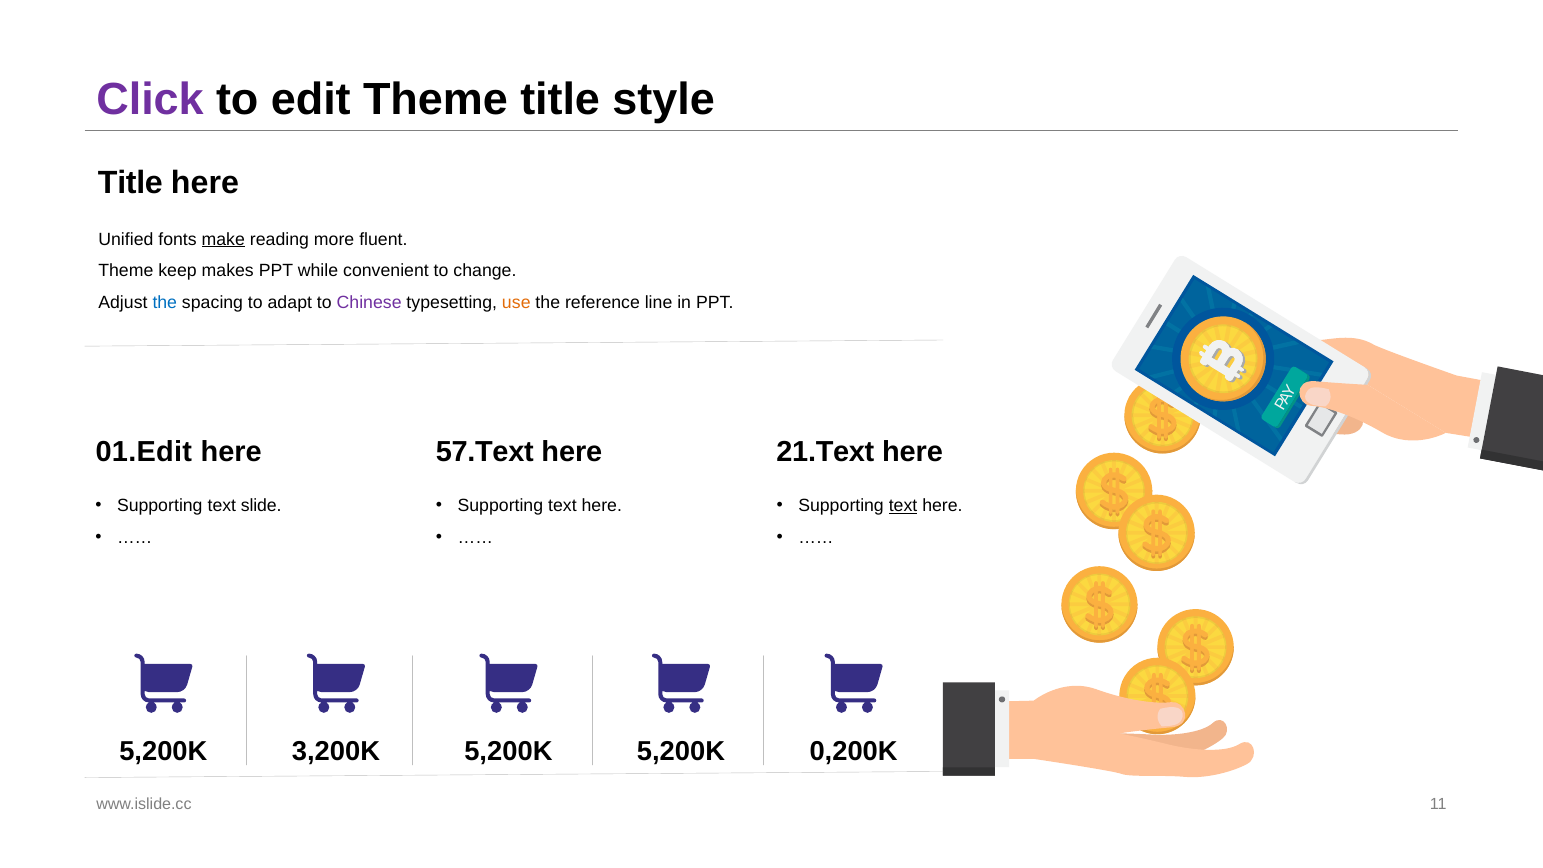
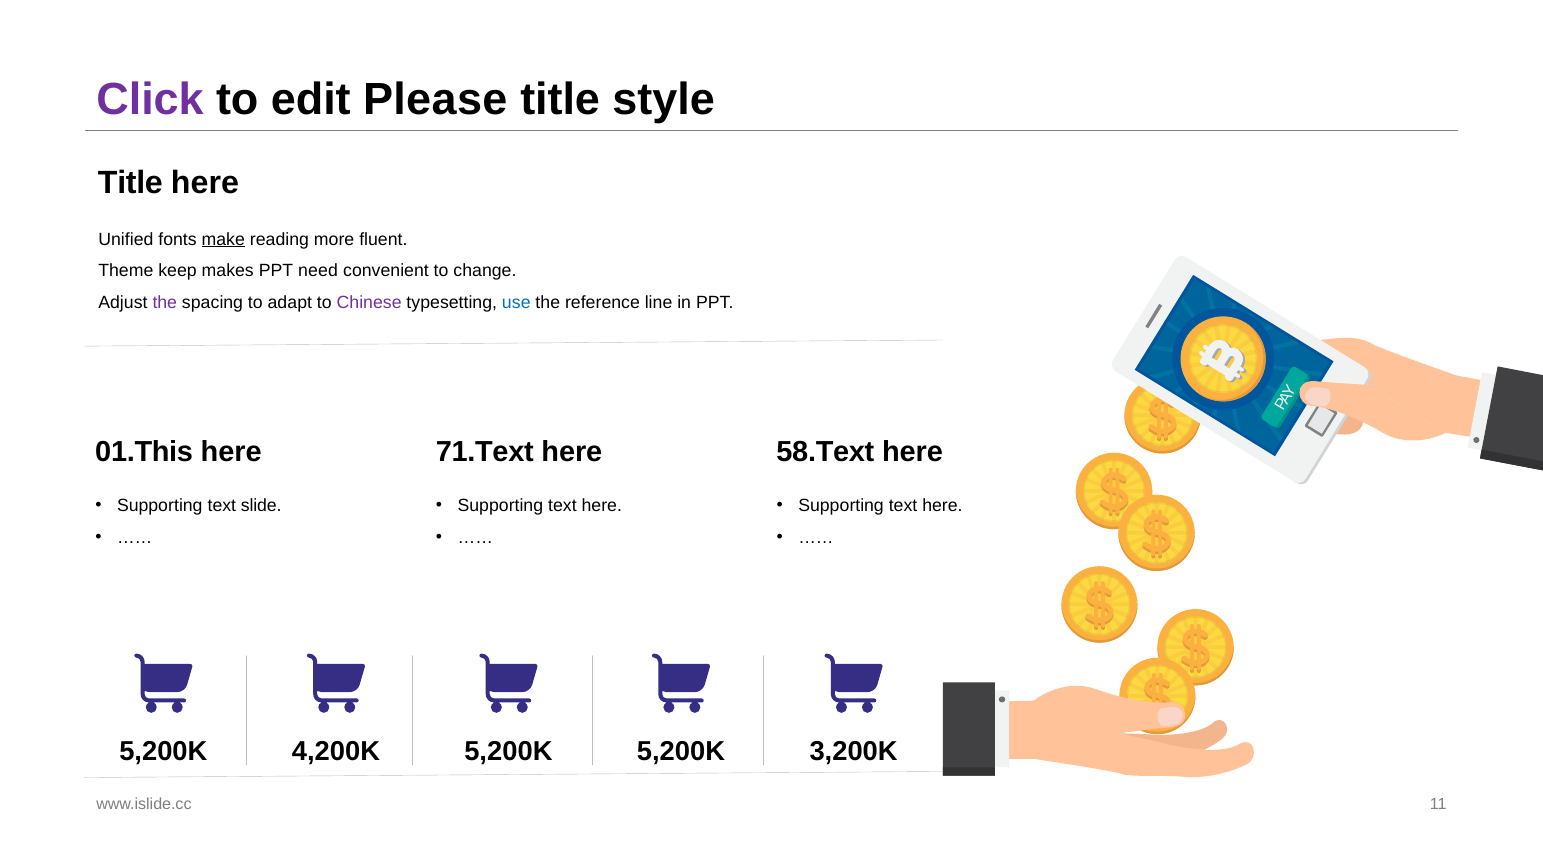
edit Theme: Theme -> Please (435, 100)
while: while -> need (318, 271)
the colour: blue -> purple (165, 303)
use colour: orange -> blue (516, 303)
01.Edit: 01.Edit -> 01.This (144, 451)
57.Text: 57.Text -> 71.Text (485, 451)
21.Text: 21.Text -> 58.Text (825, 451)
text underline: present -> none (903, 506)
3,200K: 3,200K -> 4,200K (336, 752)
0,200K: 0,200K -> 3,200K (854, 752)
